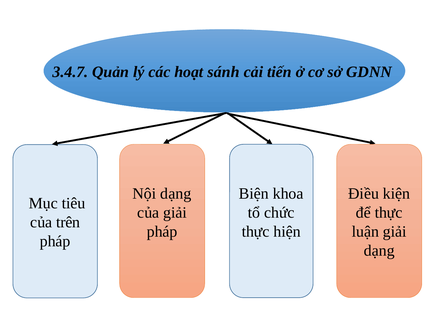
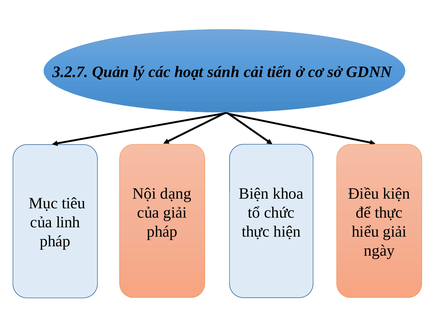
3.4.7: 3.4.7 -> 3.2.7 (70, 72)
trên: trên -> linh (68, 222)
luận: luận -> hiểu (365, 231)
dạng: dạng -> ngày (379, 250)
